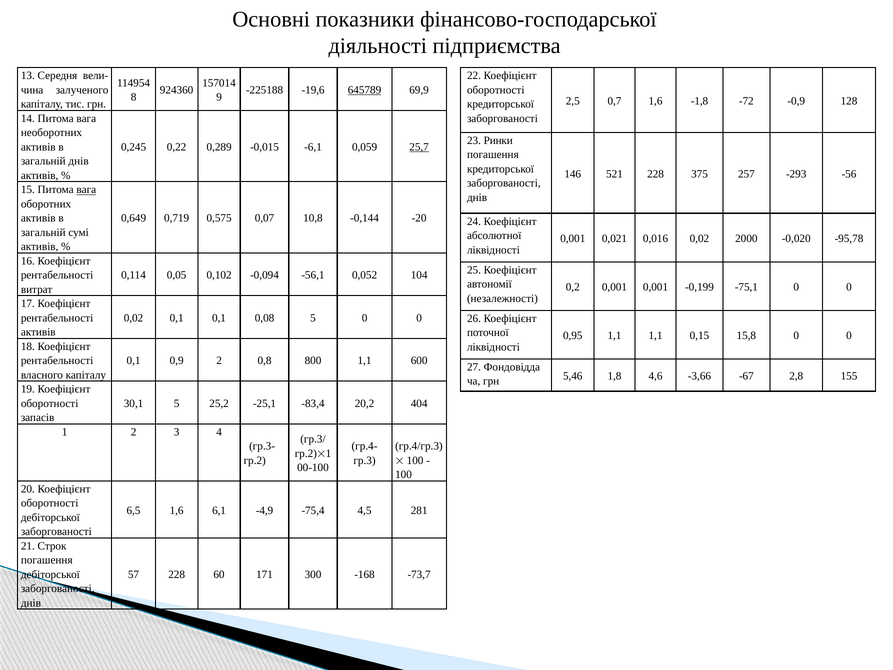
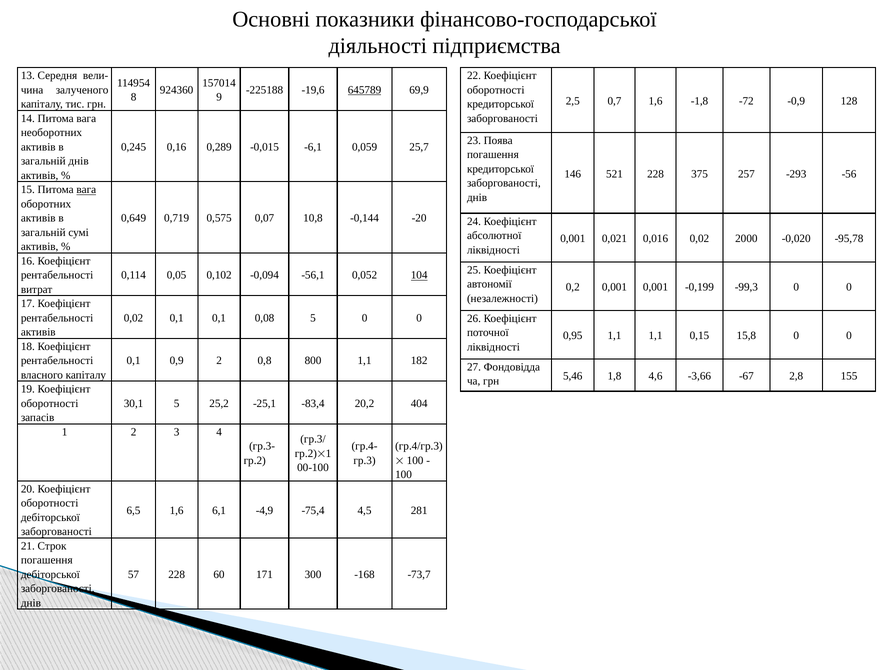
Ринки: Ринки -> Поява (498, 140)
0,22: 0,22 -> 0,16 (177, 147)
25,7 underline: present -> none (419, 147)
104 underline: none -> present (419, 275)
-75,1: -75,1 -> -99,3 (746, 287)
600: 600 -> 182 (419, 361)
